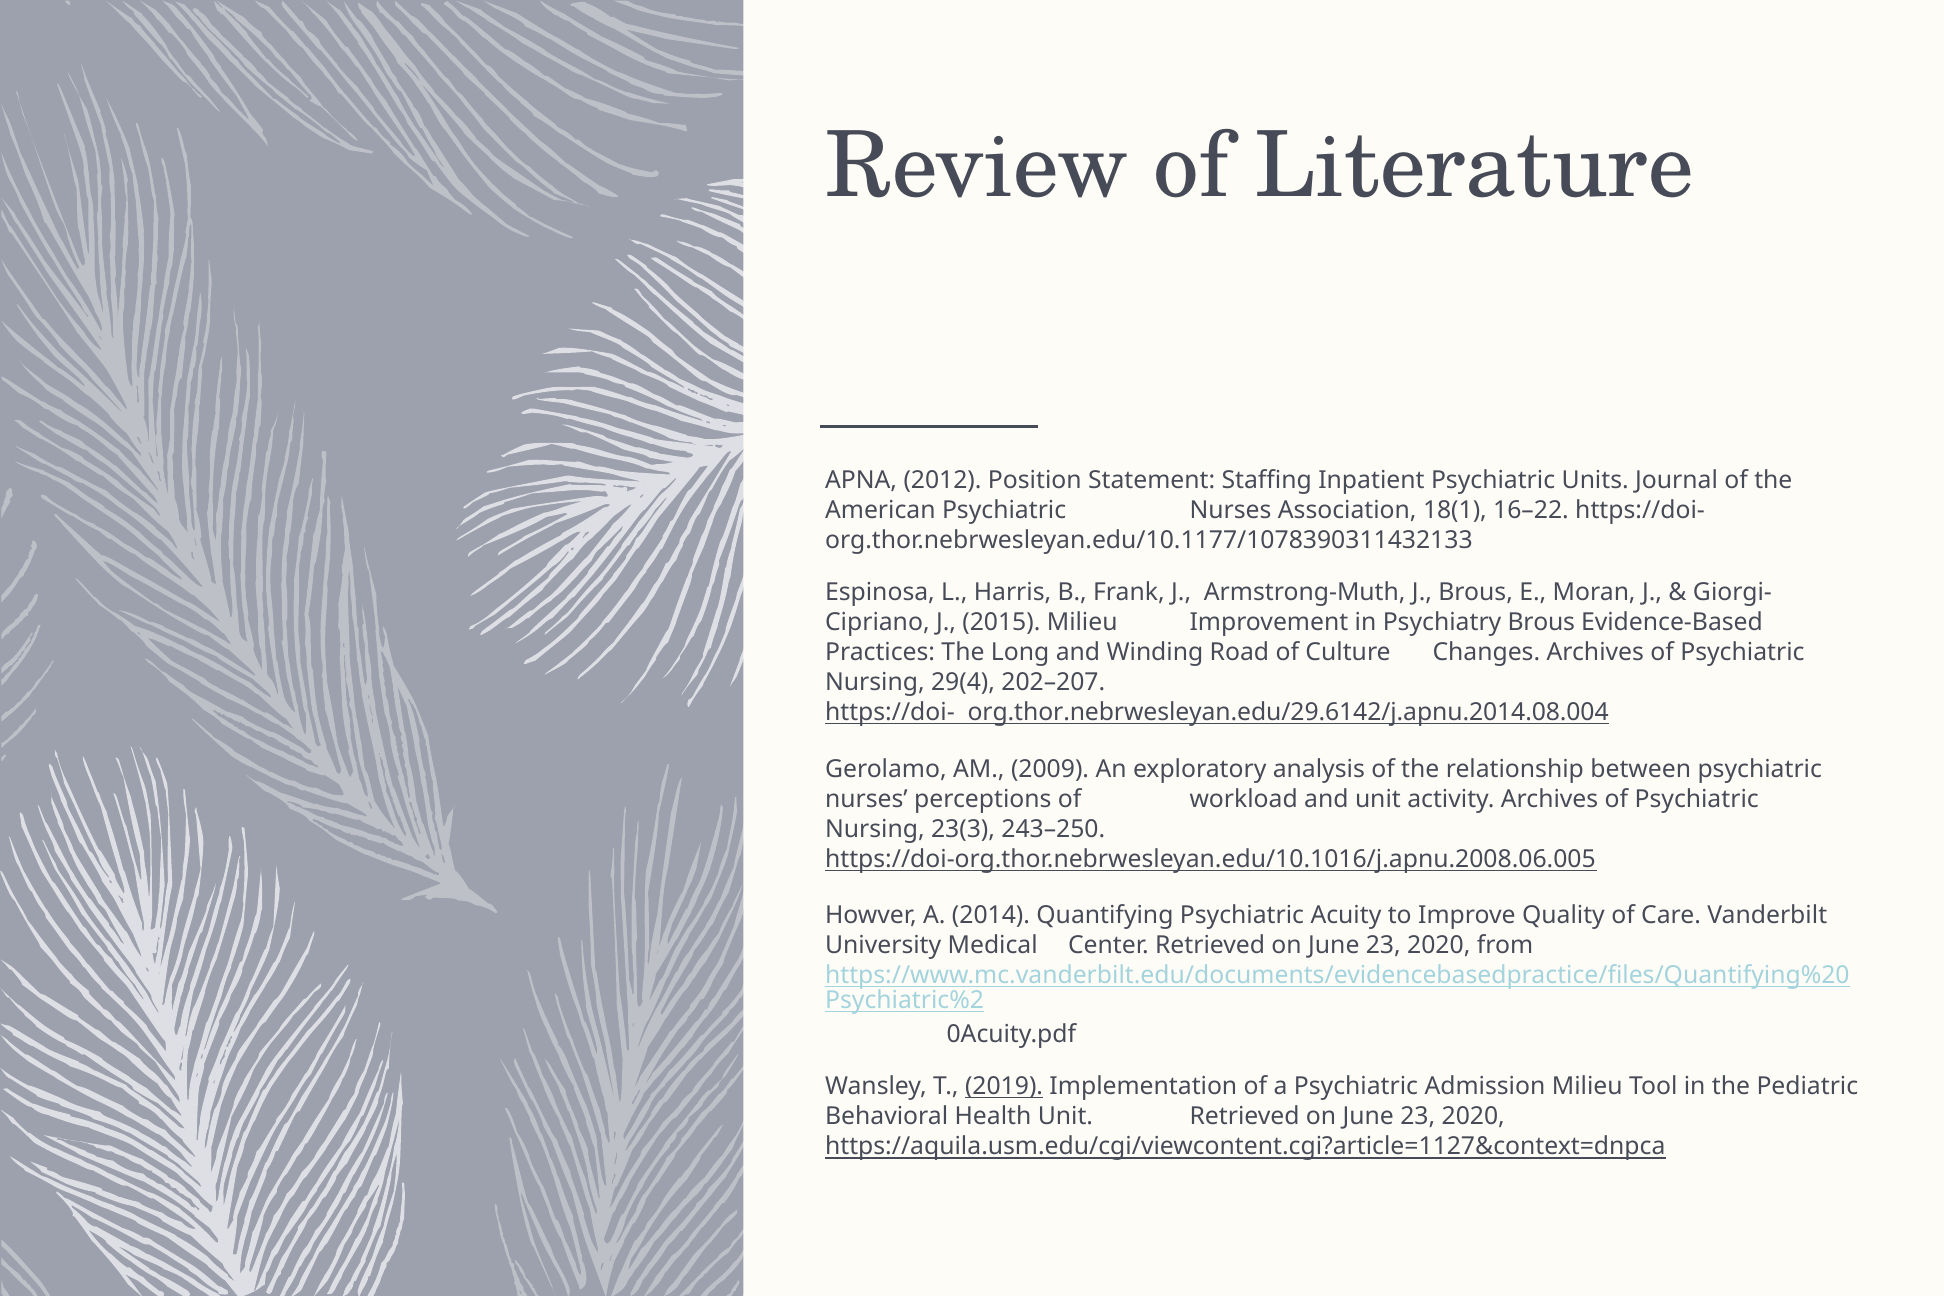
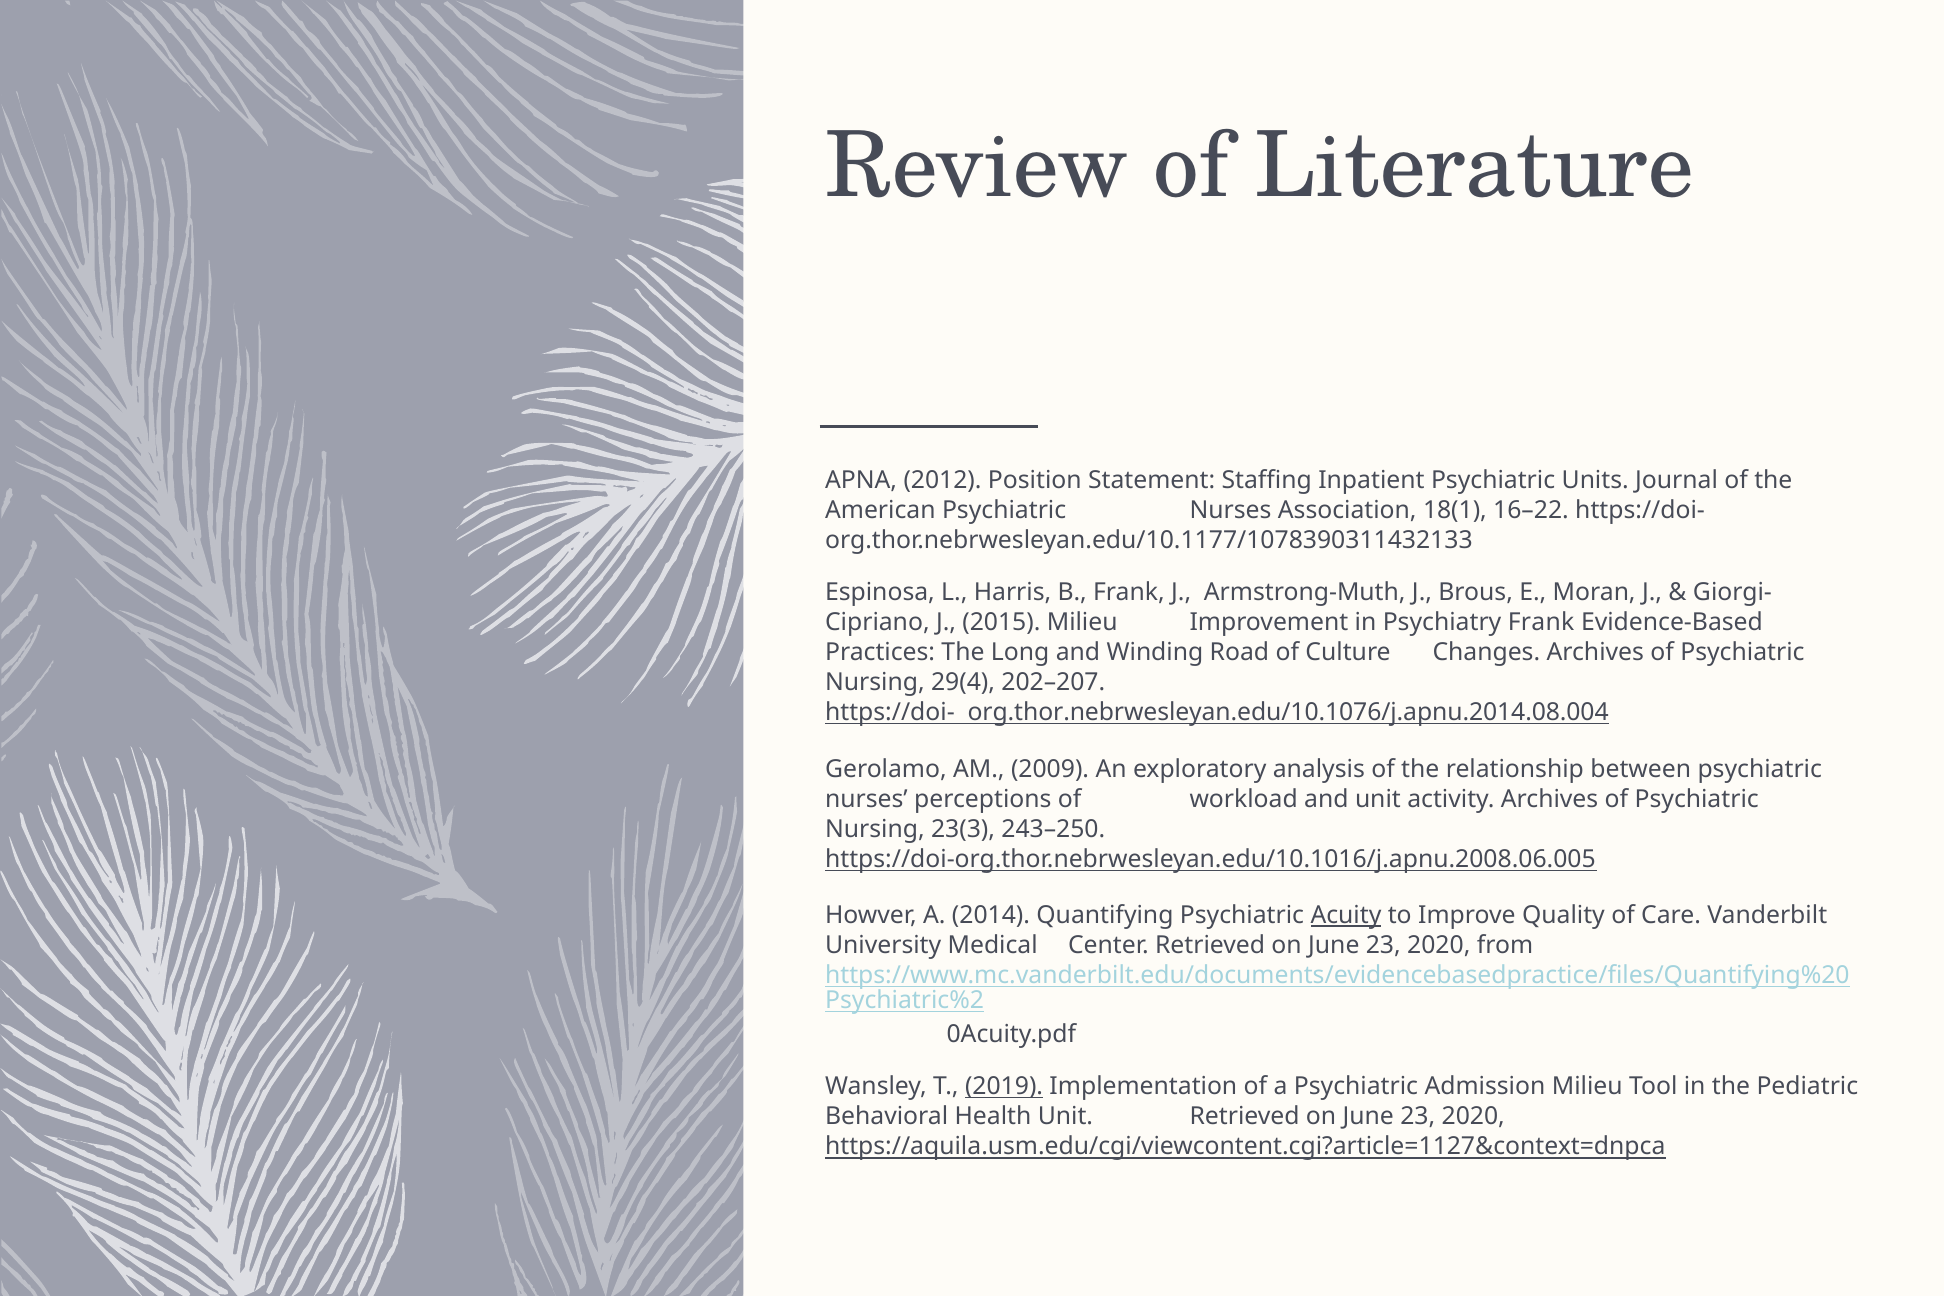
Psychiatry Brous: Brous -> Frank (1541, 623)
org.thor.nebrwesleyan.edu/29.6142/j.apnu.2014.08.004: org.thor.nebrwesleyan.edu/29.6142/j.apnu.2014.08.004 -> org.thor.nebrwesleyan.edu/10.1076/j.apnu.2014.08.004 (1288, 713)
Acuity underline: none -> present (1346, 915)
